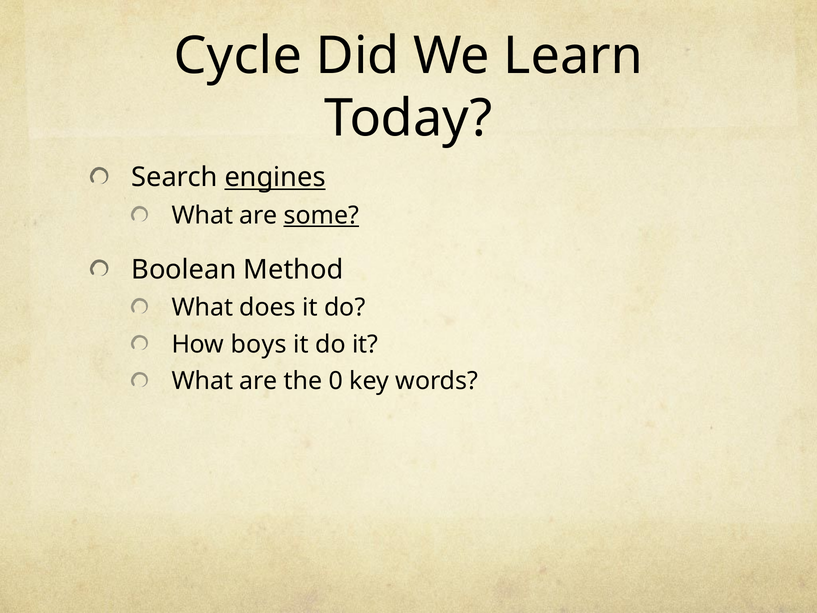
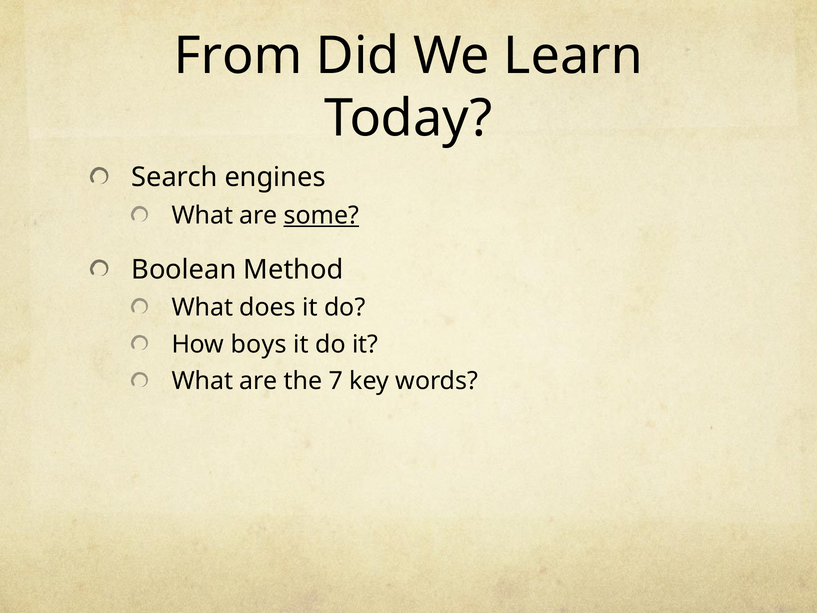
Cycle: Cycle -> From (238, 56)
engines underline: present -> none (275, 177)
0: 0 -> 7 (336, 381)
